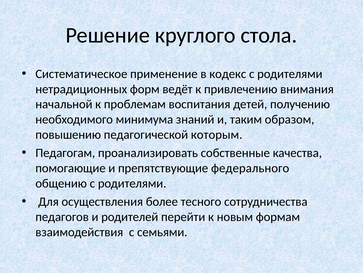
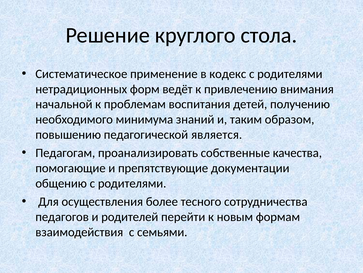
которым: которым -> является (217, 134)
федерального: федерального -> документации (250, 168)
